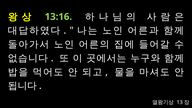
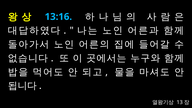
13:16 colour: light green -> light blue (58, 17)
